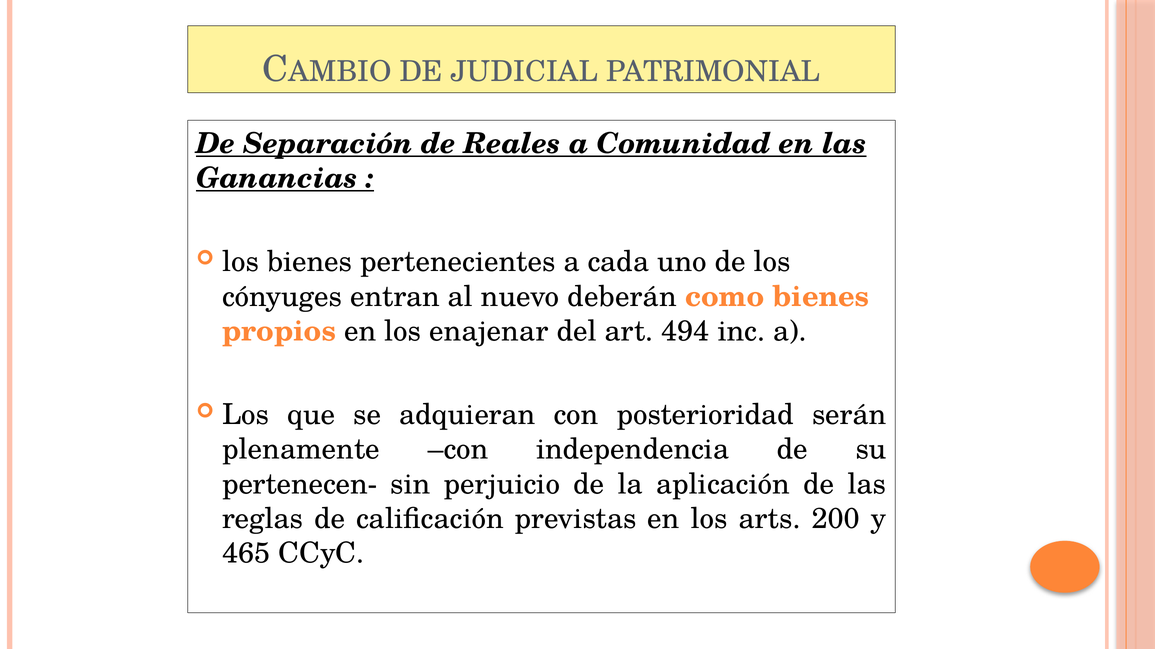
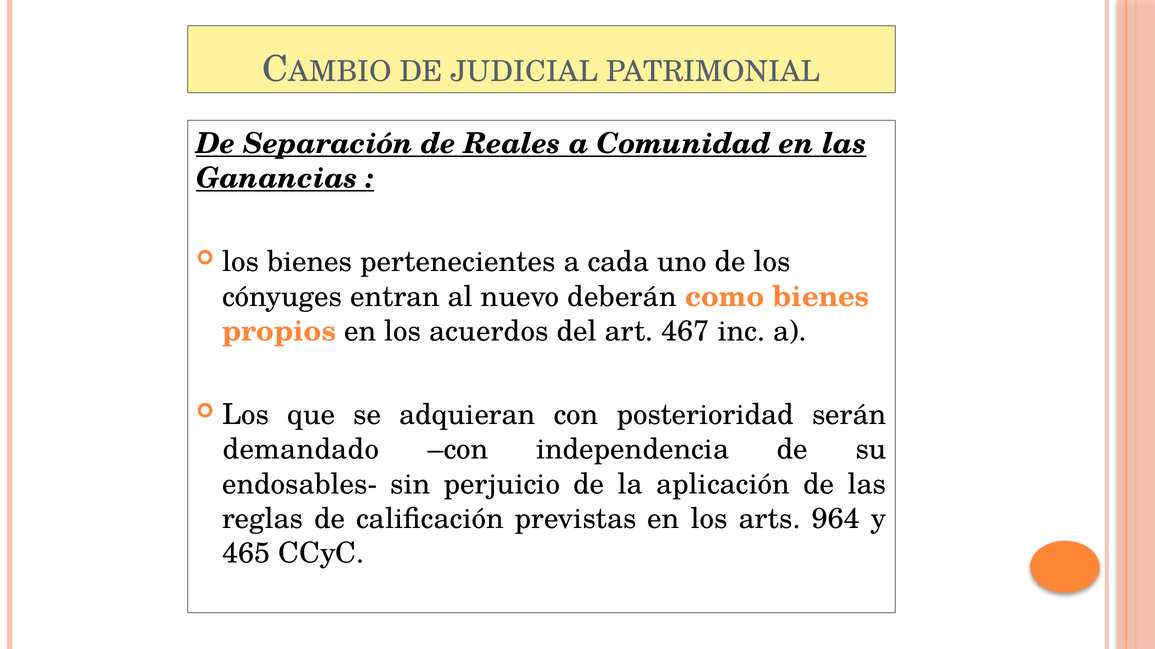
enajenar: enajenar -> acuerdos (489, 332)
494: 494 -> 467 (685, 332)
plenamente: plenamente -> demandado (301, 450)
pertenecen-: pertenecen- -> endosables- (300, 485)
200: 200 -> 964 (836, 519)
